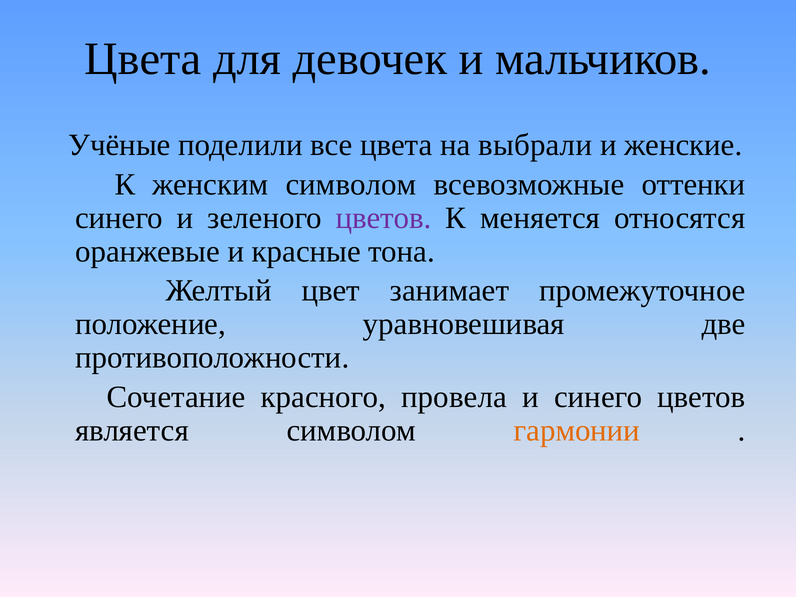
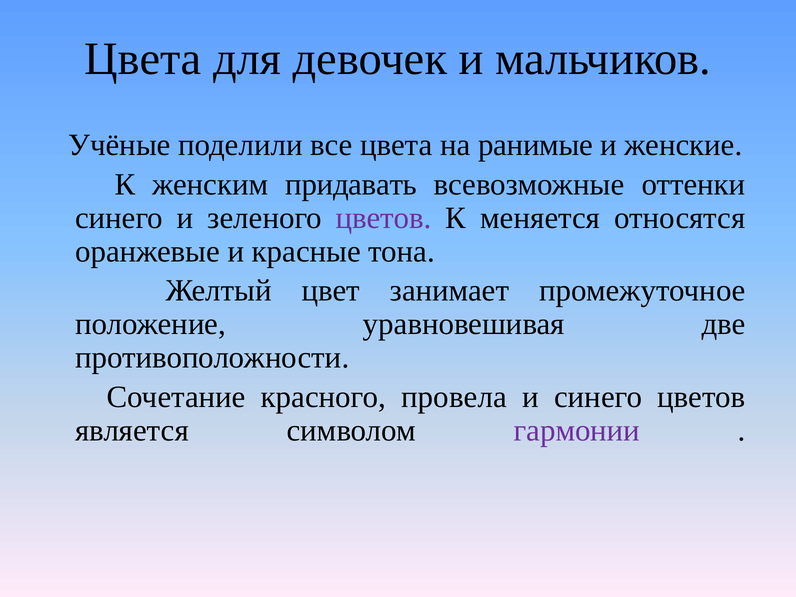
выбрали: выбрали -> ранимые (535, 145)
женским символом: символом -> придавать (351, 184)
гармонии colour: orange -> purple (577, 430)
